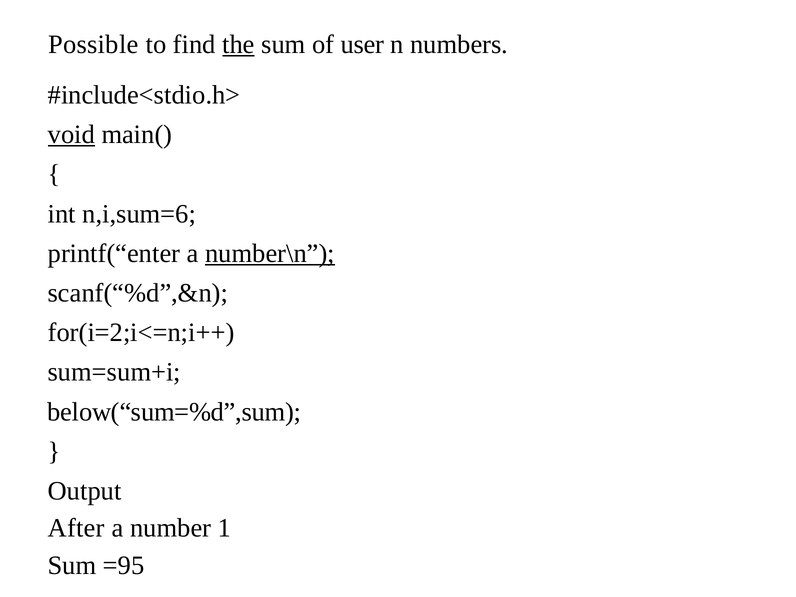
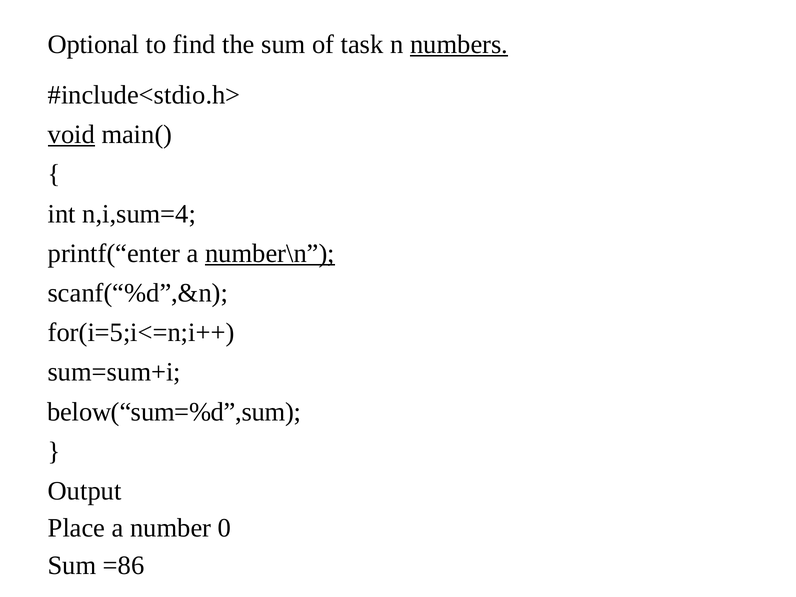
Possible: Possible -> Optional (93, 44)
the underline: present -> none (238, 44)
user: user -> task (362, 44)
numbers underline: none -> present (459, 44)
n,i,sum=6: n,i,sum=6 -> n,i,sum=4 (139, 214)
for(i=2;i<=n;i++: for(i=2;i<=n;i++ -> for(i=5;i<=n;i++ (141, 333)
After: After -> Place (76, 528)
1: 1 -> 0 (224, 528)
=95: =95 -> =86 (124, 565)
